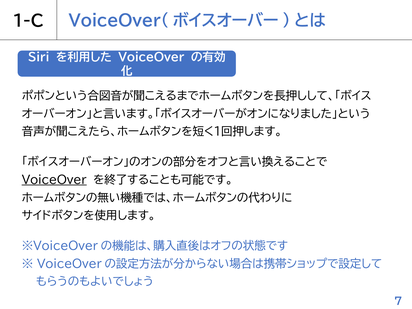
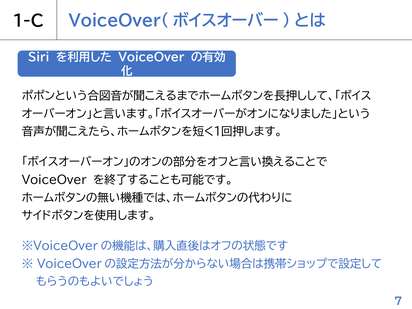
VoiceOver underline: present -> none (54, 180)
